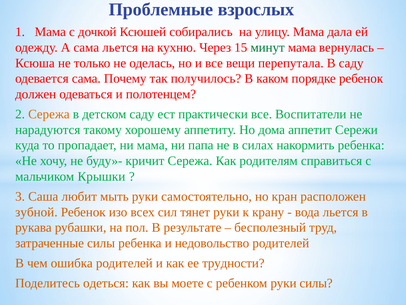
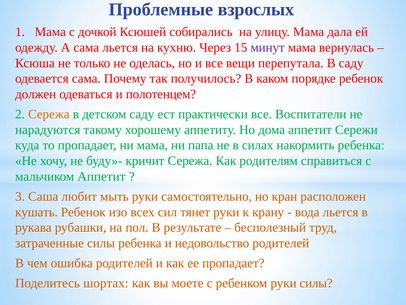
минут colour: green -> purple (268, 47)
мальчиком Крышки: Крышки -> Аппетит (101, 176)
зубной: зубной -> кушать (37, 212)
ее трудности: трудности -> пропадает (233, 263)
одеться: одеться -> шортах (106, 283)
